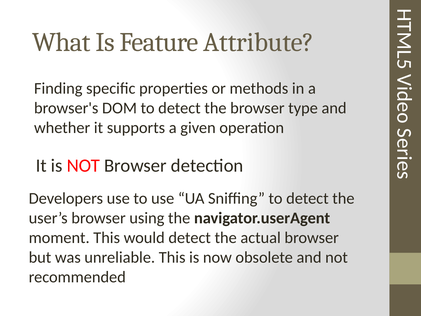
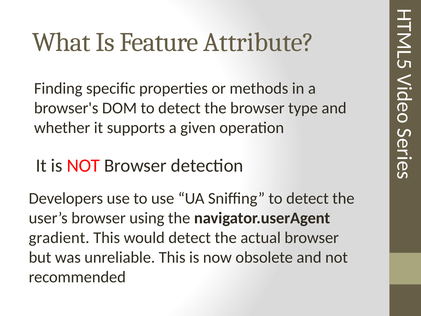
moment: moment -> gradient (59, 237)
